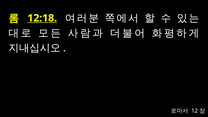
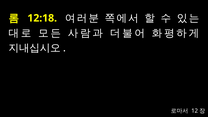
12:18 underline: present -> none (42, 18)
